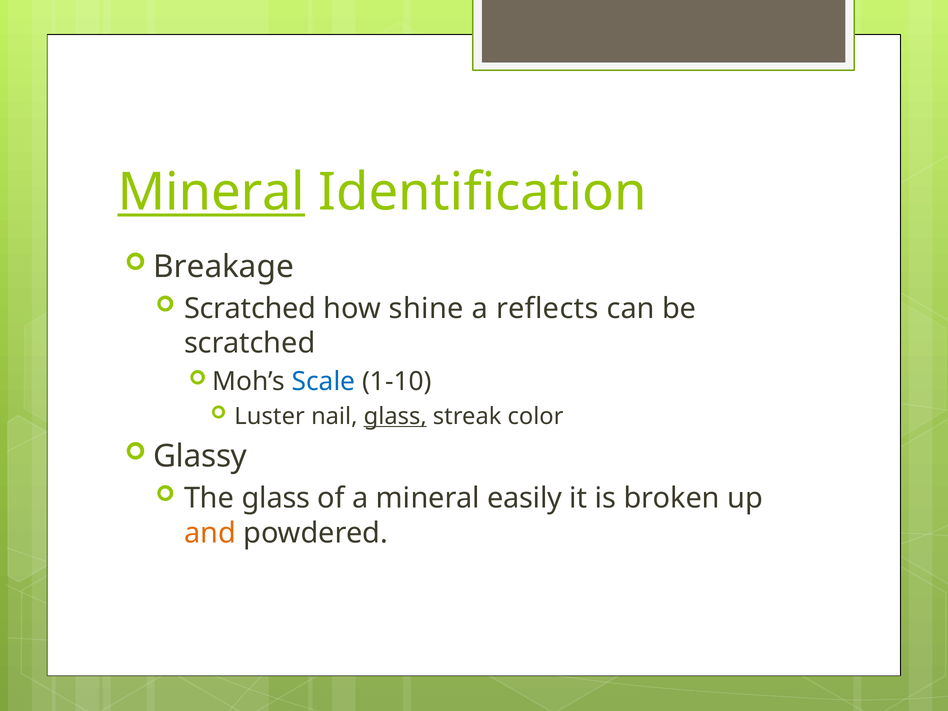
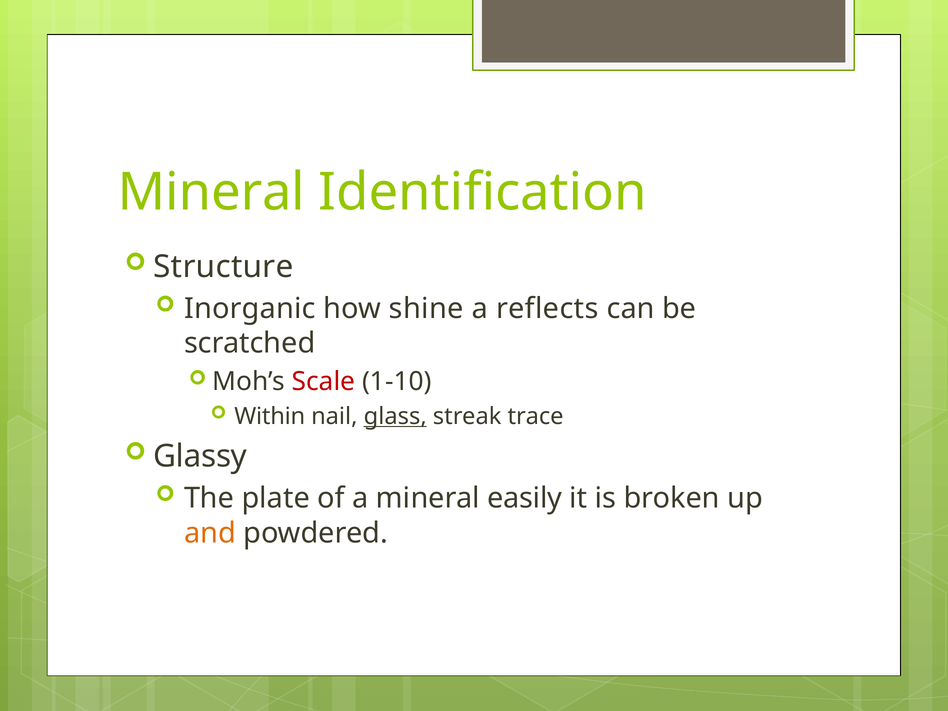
Mineral underline: present -> none (211, 192)
Breakage: Breakage -> Structure (223, 267)
Scratched: Scratched -> Inorganic (250, 309)
Scale colour: blue -> red (323, 382)
Luster: Luster -> Within (270, 416)
color: color -> trace (536, 416)
The glass: glass -> plate (276, 498)
